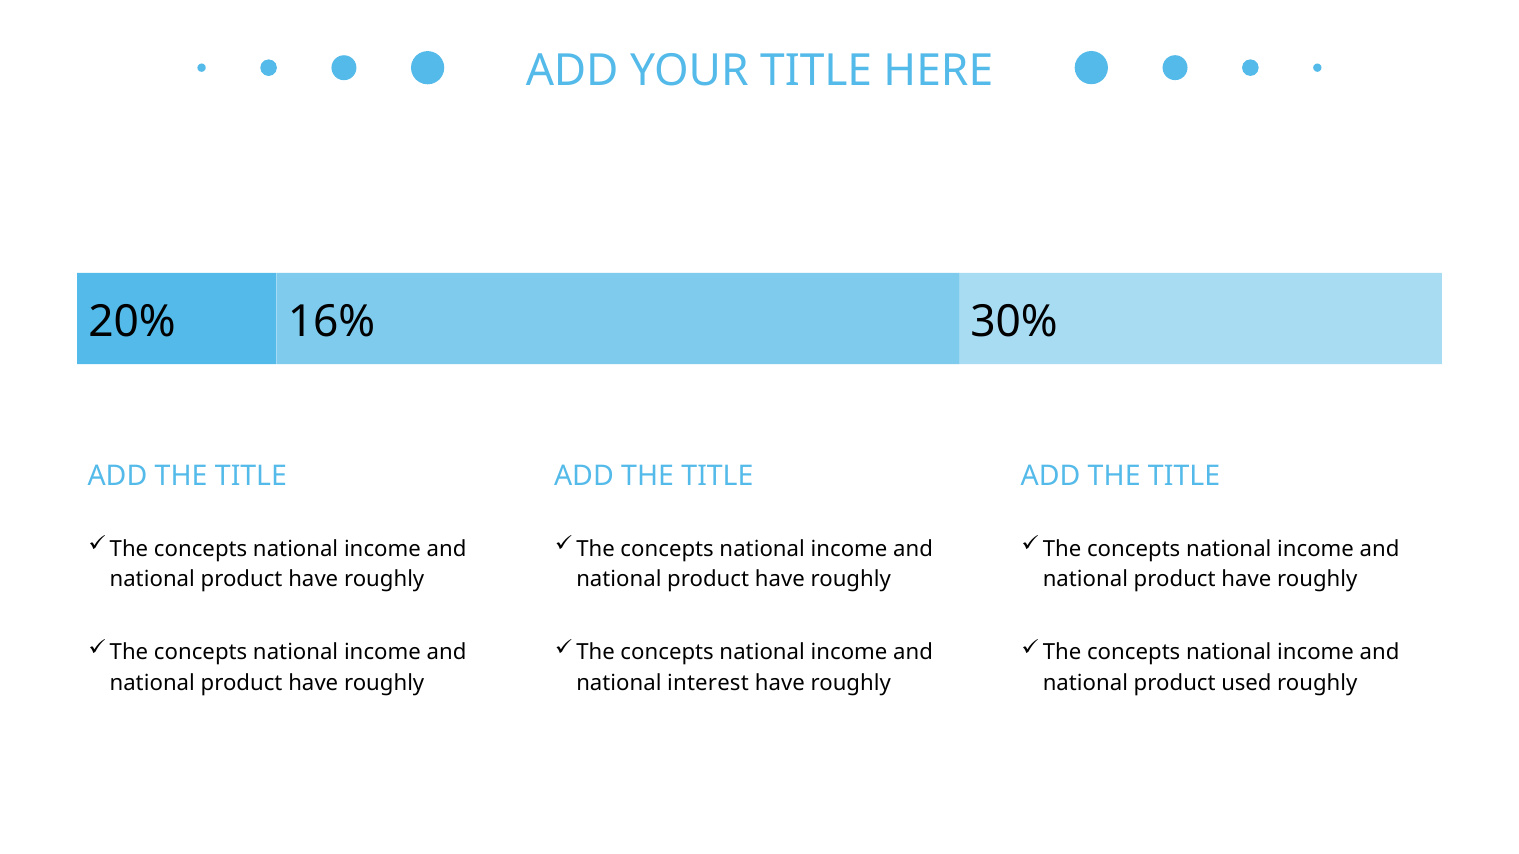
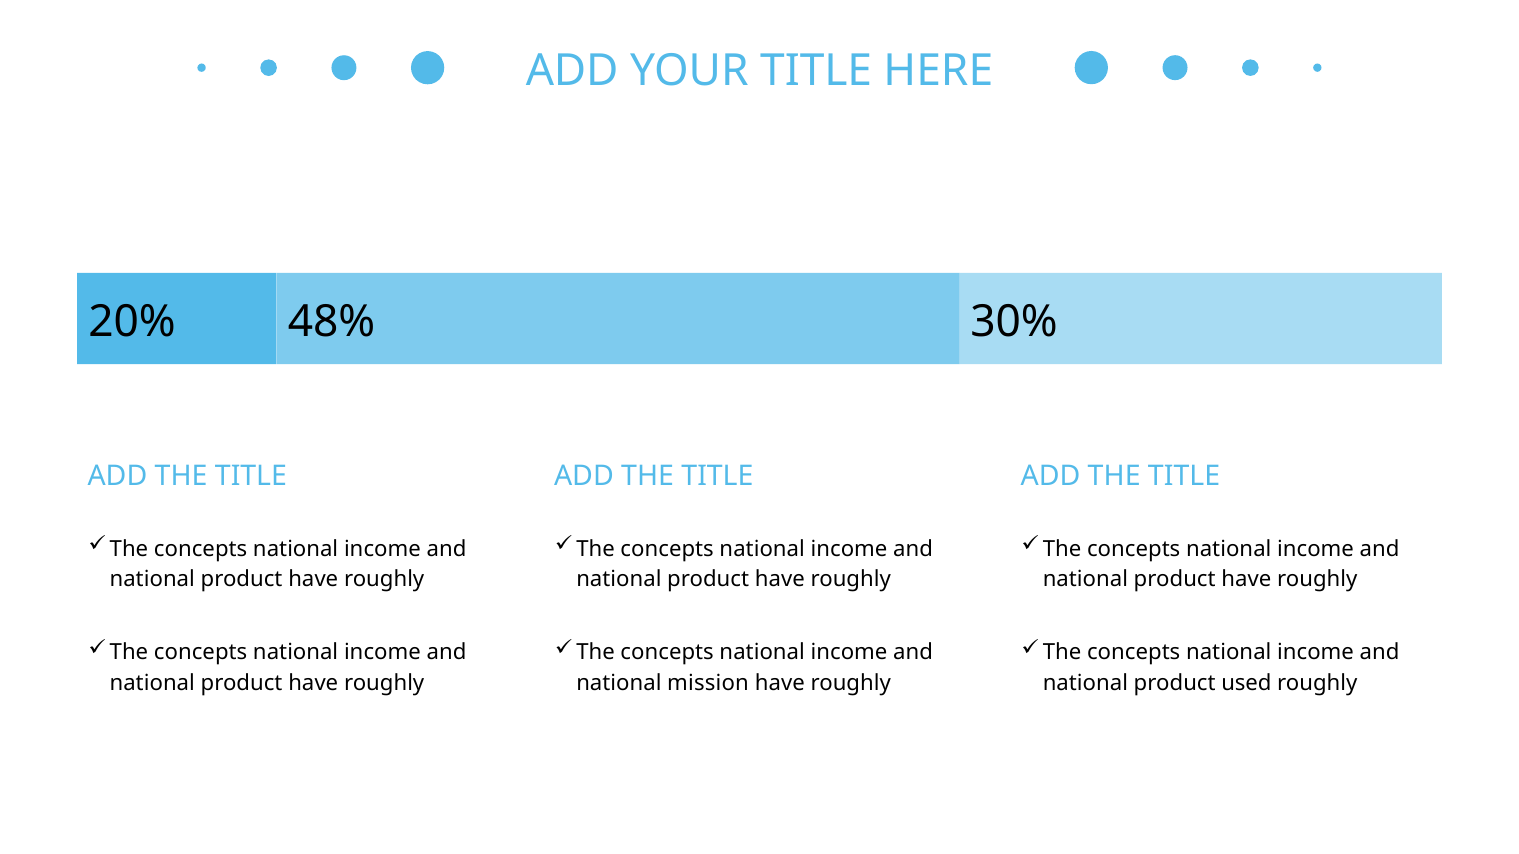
16%: 16% -> 48% (332, 322)
interest: interest -> mission (708, 683)
